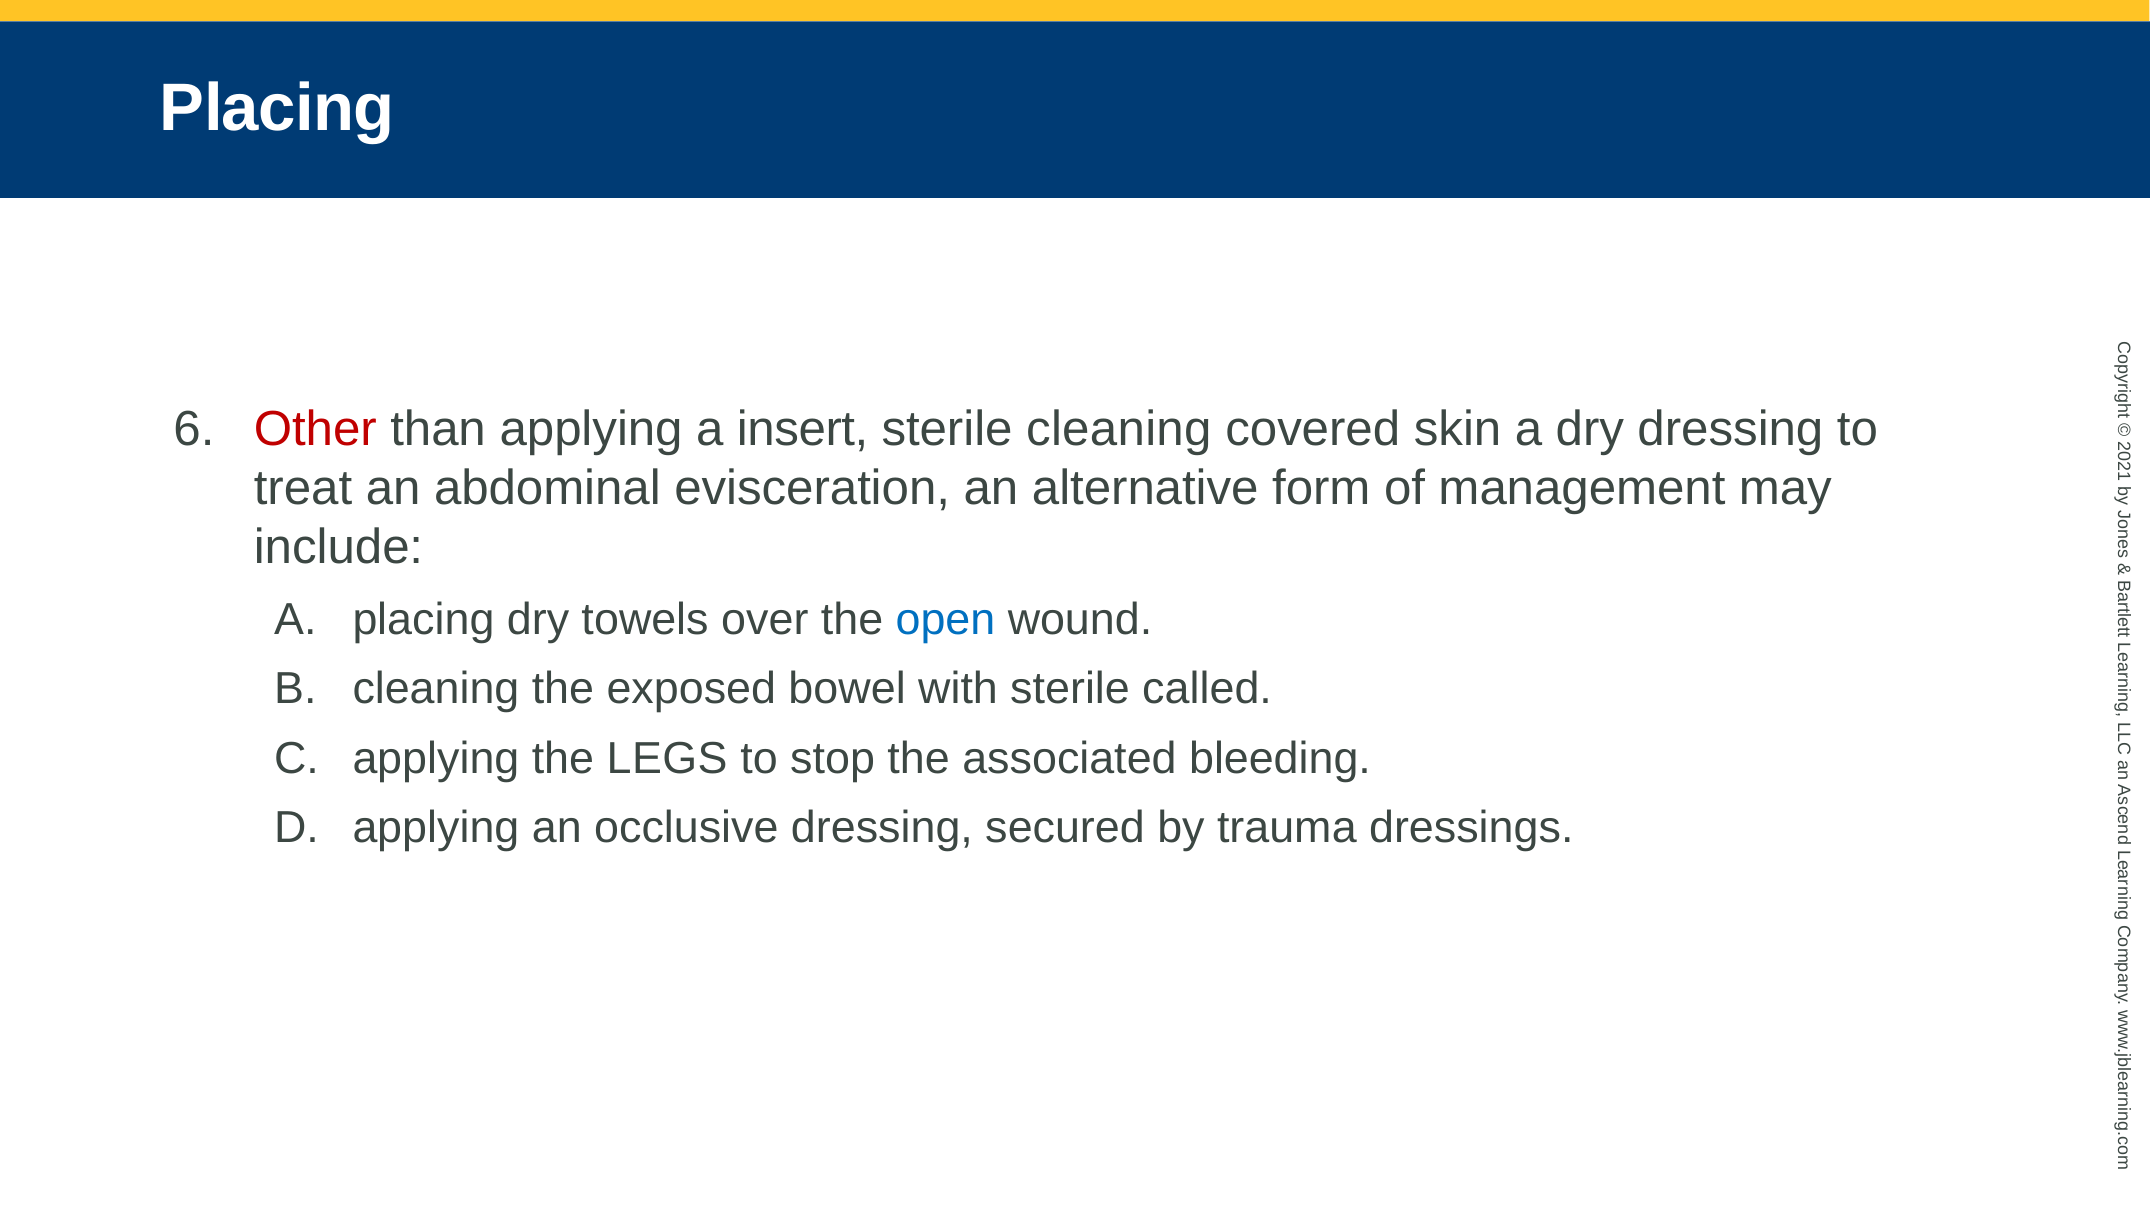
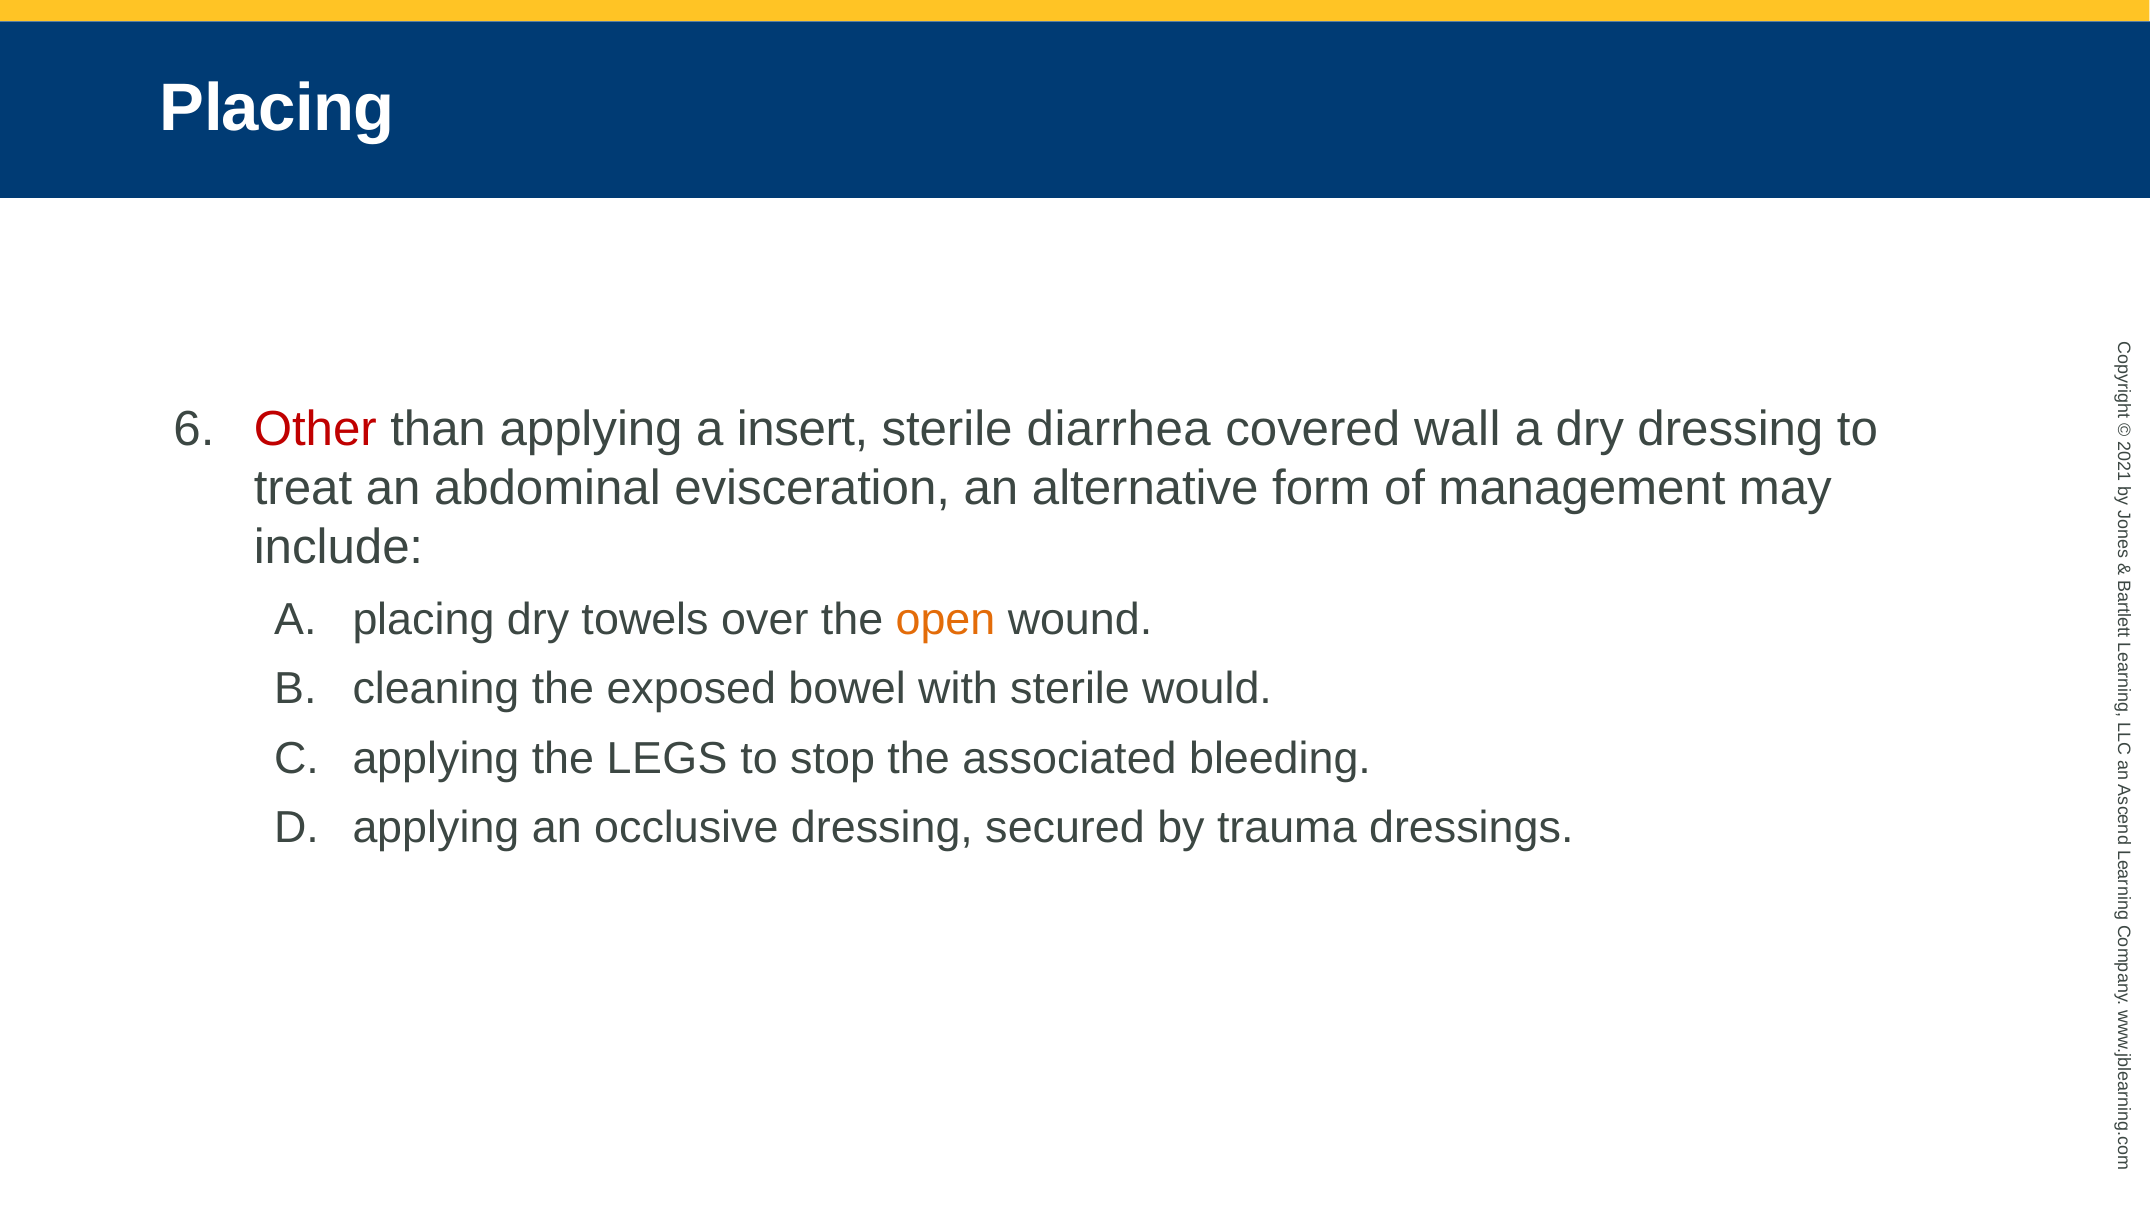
sterile cleaning: cleaning -> diarrhea (1119, 430)
skin: skin -> wall (1457, 430)
open colour: blue -> orange (945, 620)
called: called -> would (1207, 689)
